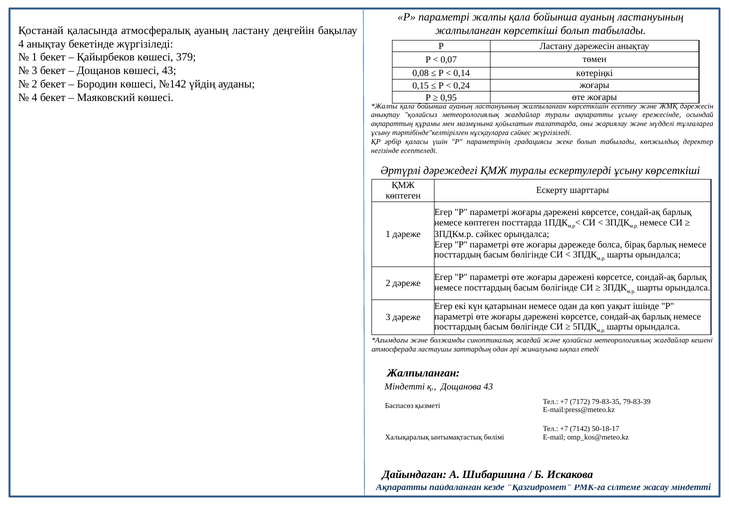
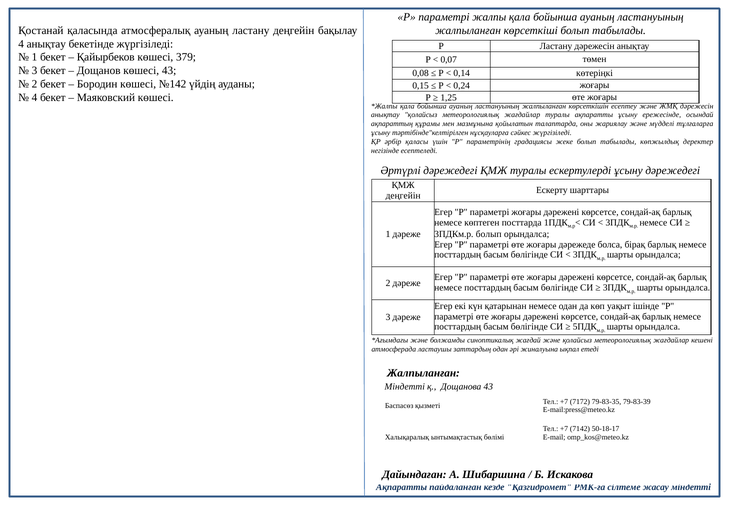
0,95: 0,95 -> 1,25 (449, 97)
ұсыну көрсеткіші: көрсеткіші -> дәрежедегі (673, 171)
көптеген: көптеген -> деңгейін (403, 195)
3ПДКм.р сәйкес: сәйкес -> болып (489, 234)
